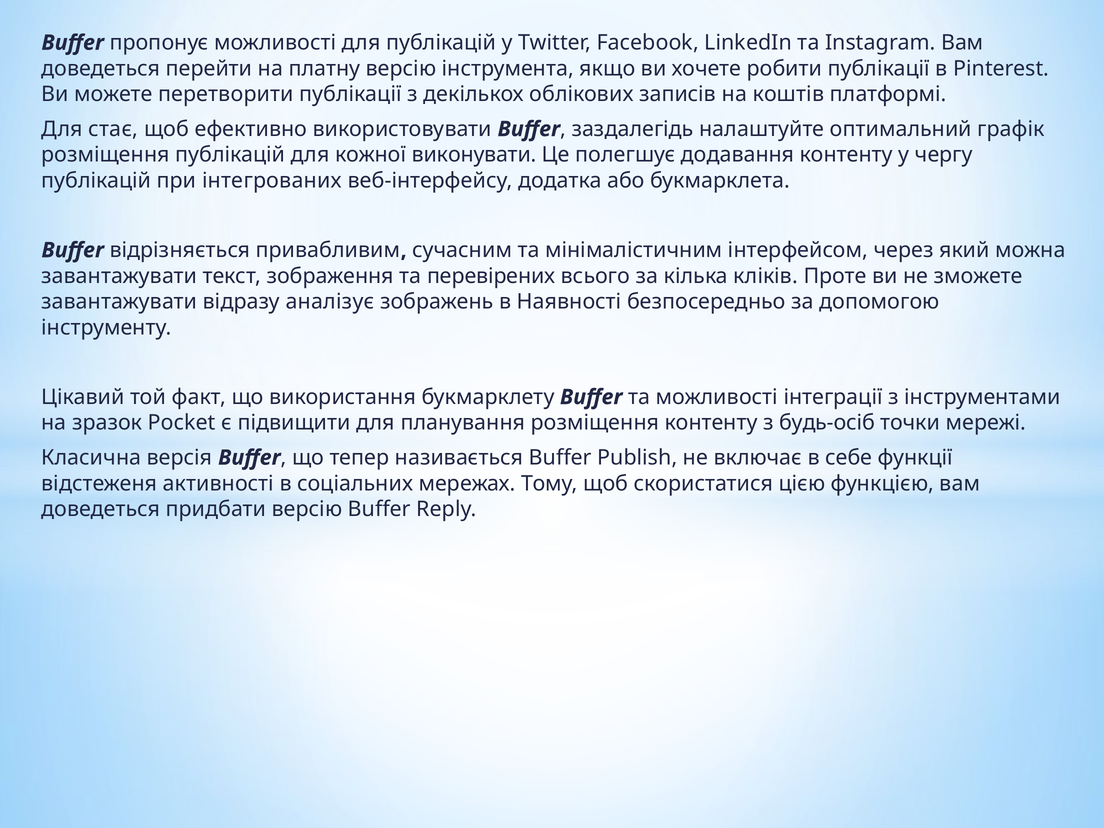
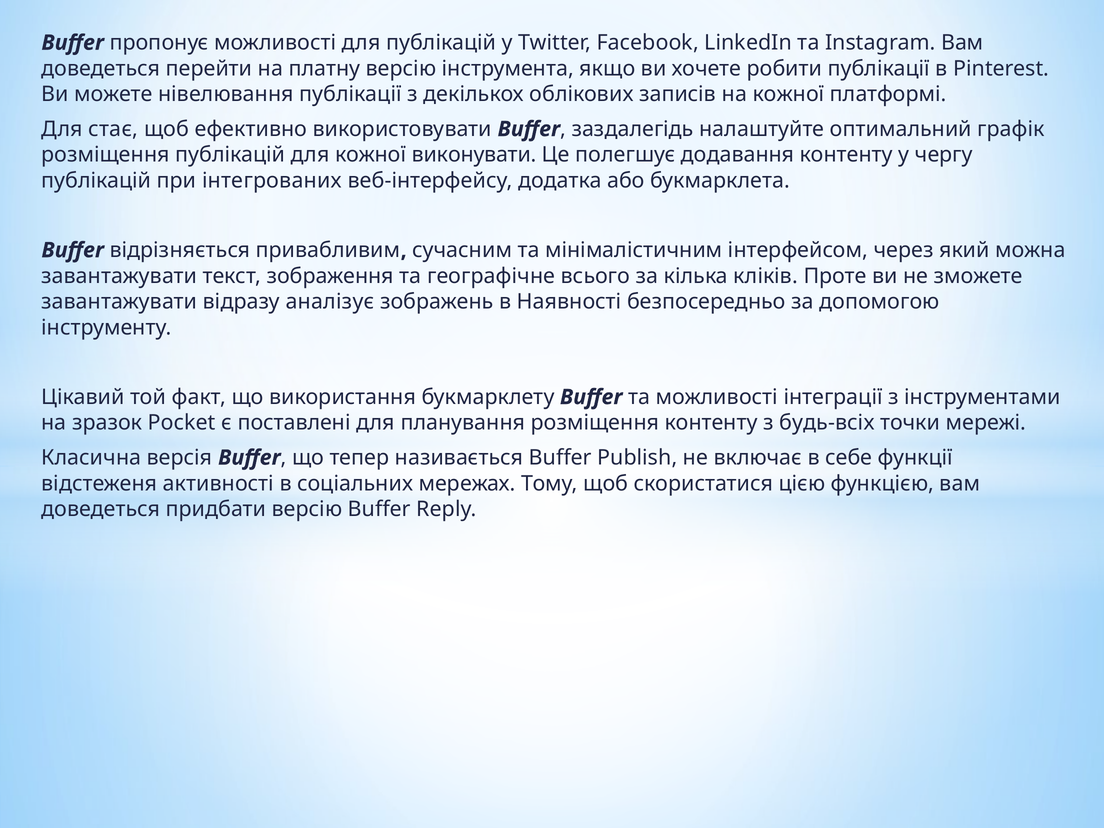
перетворити: перетворити -> нівелювання (226, 94)
на коштів: коштів -> кожної (788, 94)
перевірених: перевірених -> географічне (491, 276)
підвищити: підвищити -> поставлені (294, 423)
будь-осіб: будь-осіб -> будь-всіх (827, 423)
